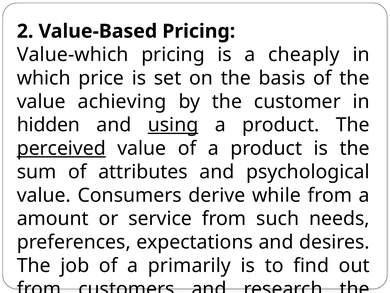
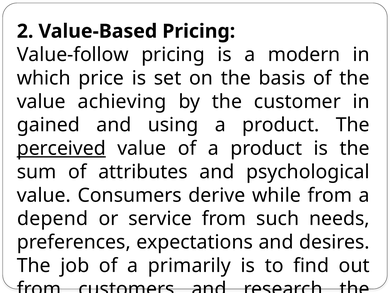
Value-which: Value-which -> Value-follow (73, 55)
cheaply: cheaply -> modern (304, 55)
hidden: hidden -> gained (48, 125)
using underline: present -> none (173, 125)
amount: amount -> depend (53, 218)
